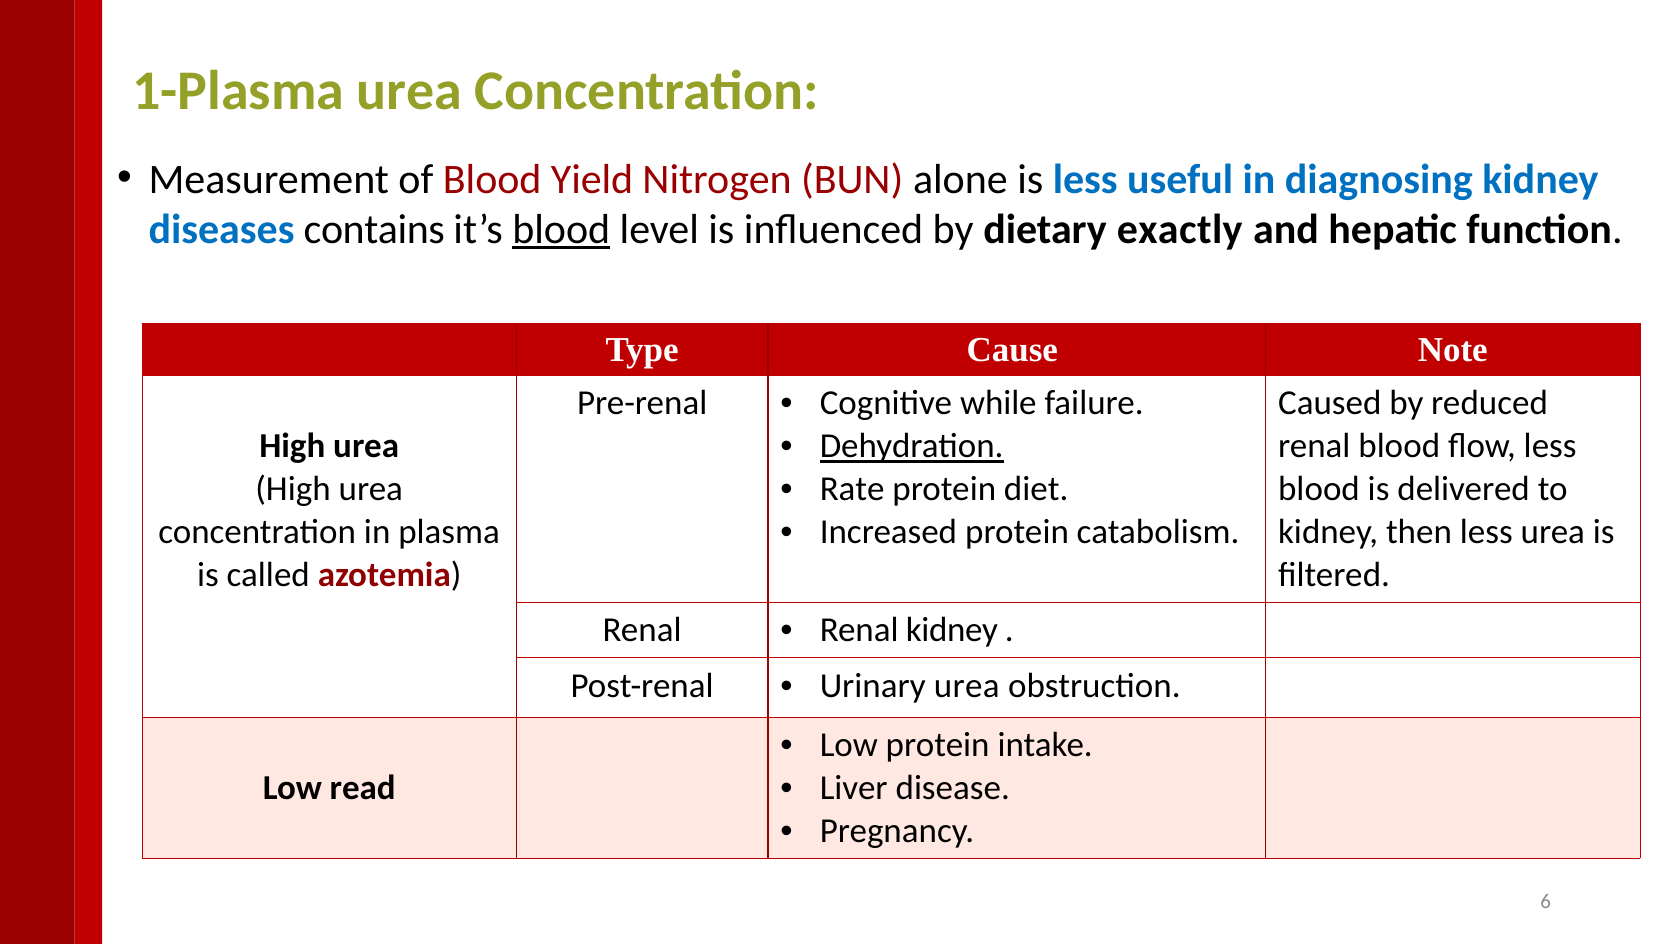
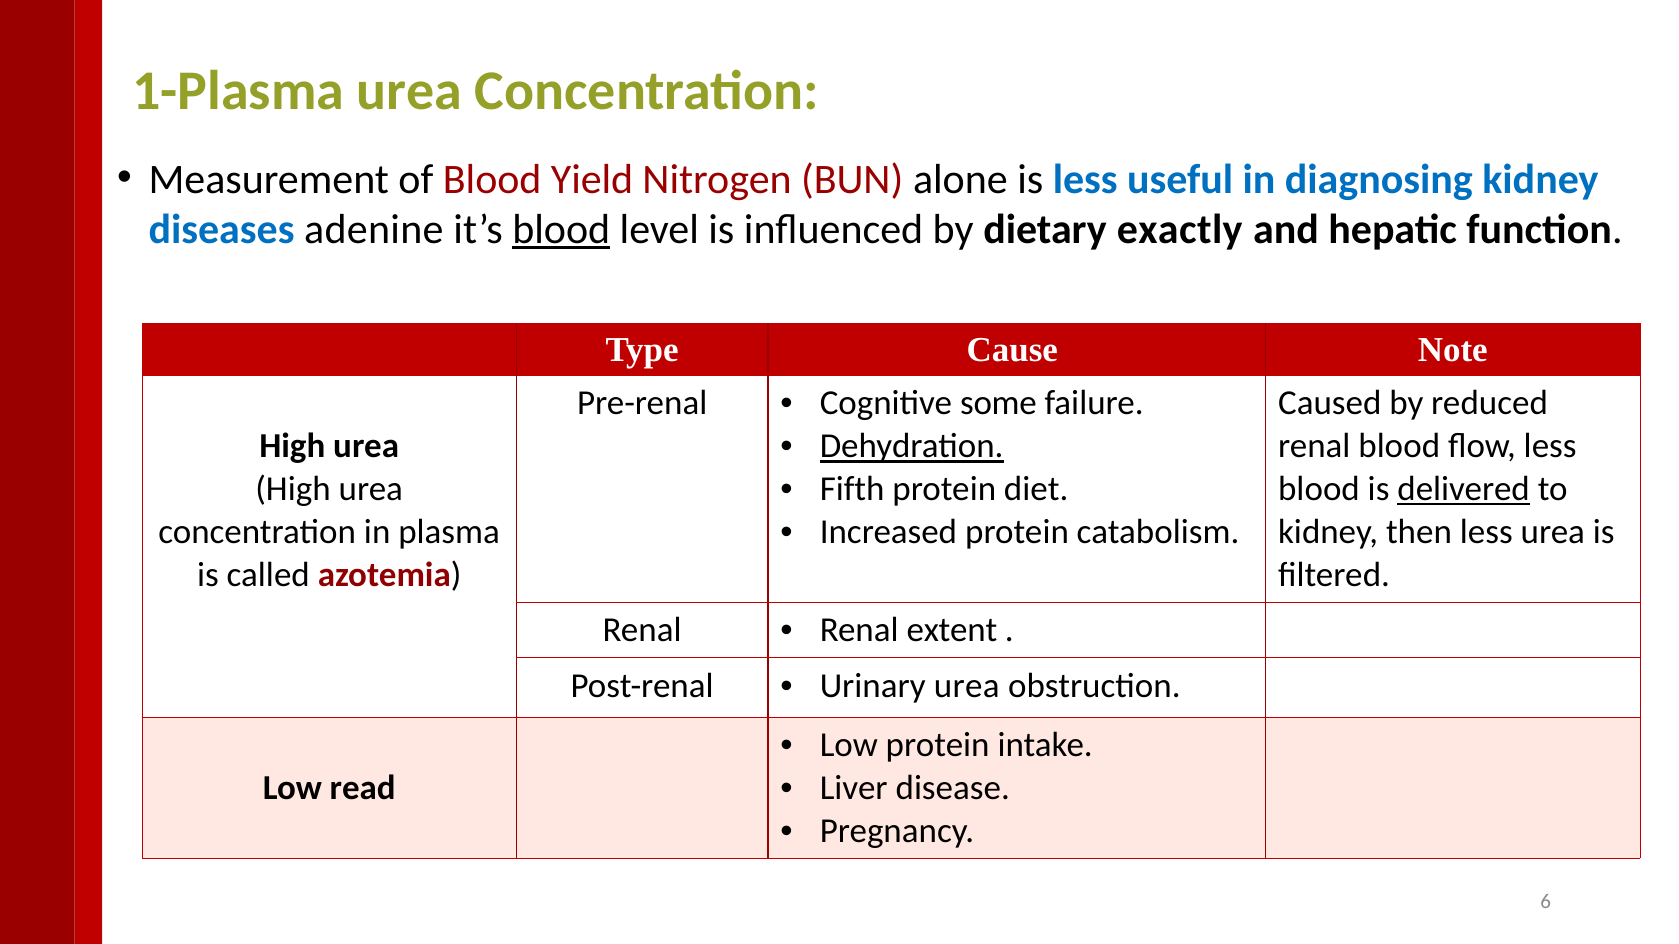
contains: contains -> adenine (374, 230)
while: while -> some (998, 404)
Rate: Rate -> Fifth (852, 489)
delivered underline: none -> present (1464, 489)
Renal kidney: kidney -> extent (952, 630)
